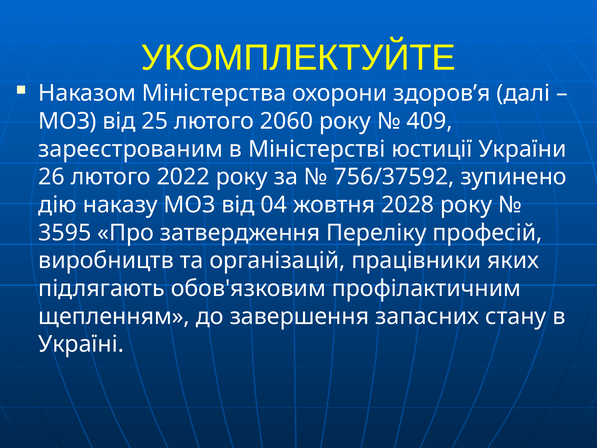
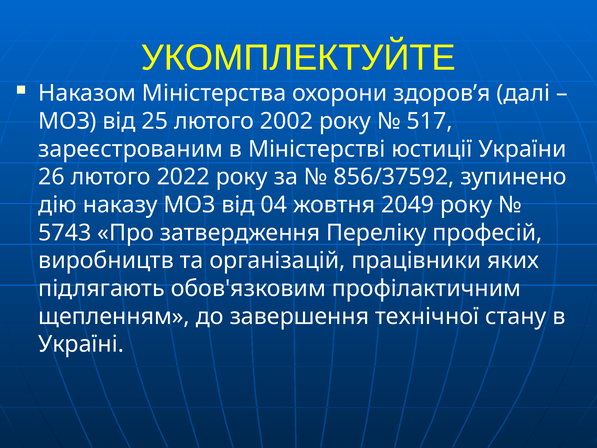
2060: 2060 -> 2002 (287, 121)
409: 409 -> 517 (430, 121)
756/37592: 756/37592 -> 856/37592 (394, 177)
2028: 2028 -> 2049 (408, 205)
3595: 3595 -> 5743 (65, 233)
запасних: запасних -> технічної (427, 316)
